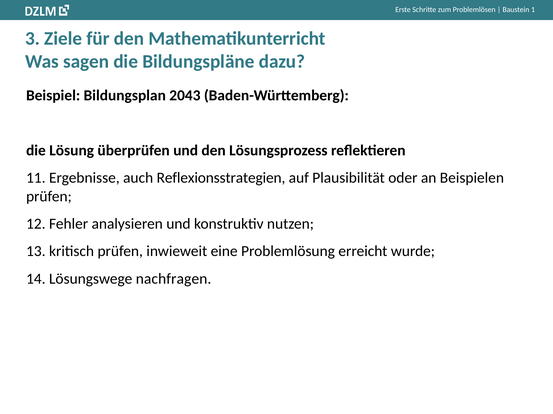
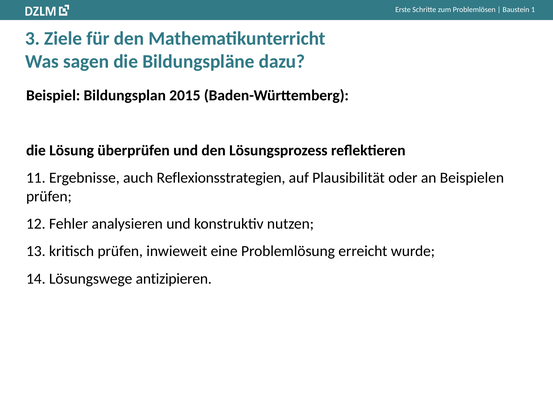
2043: 2043 -> 2015 (185, 96)
nachfragen: nachfragen -> antizipieren (174, 279)
